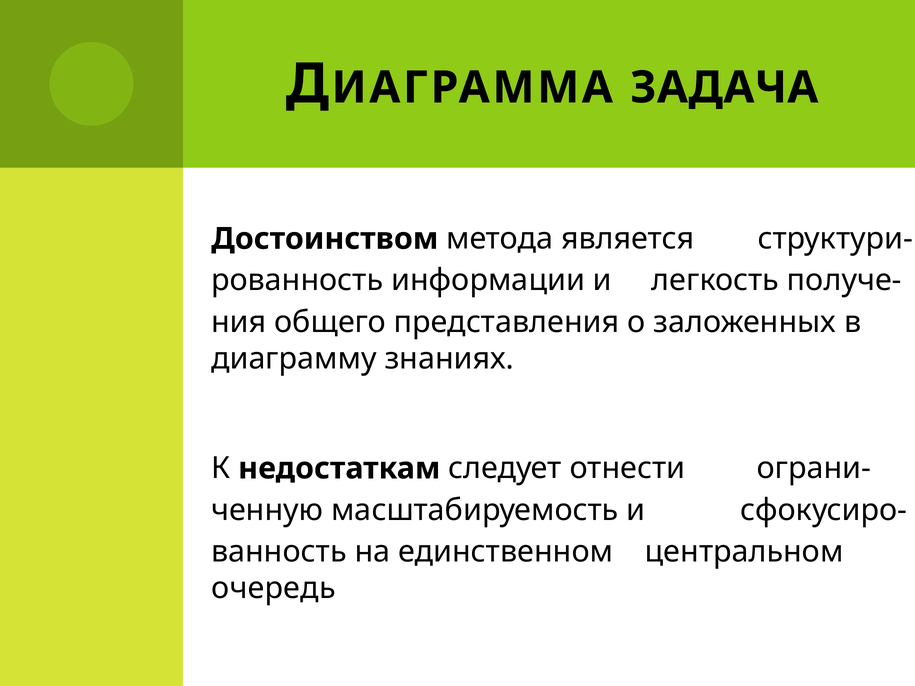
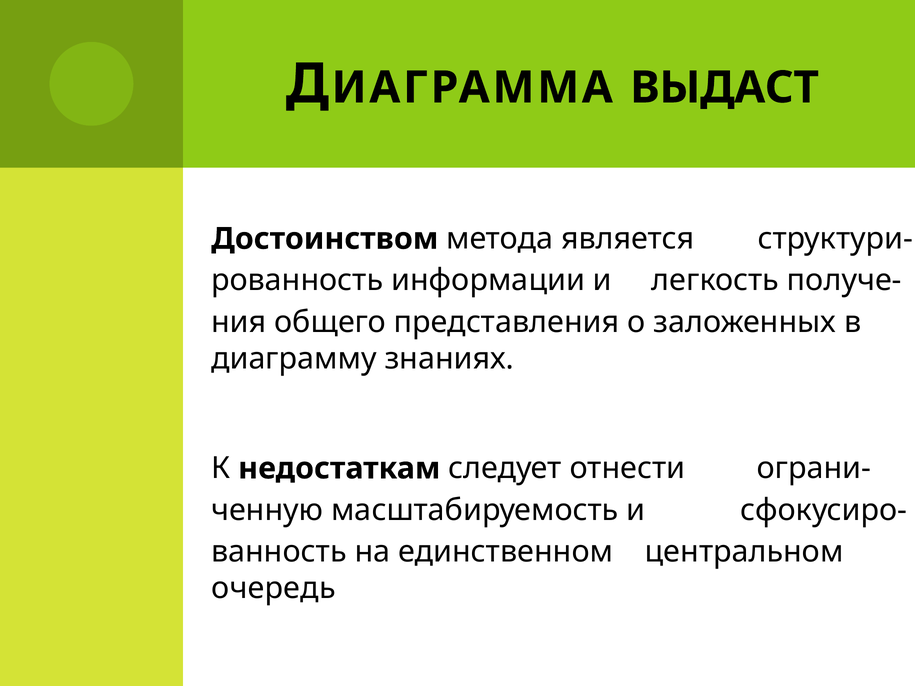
ЗАДАЧА: ЗАДАЧА -> ВЫДАСТ (725, 88)
